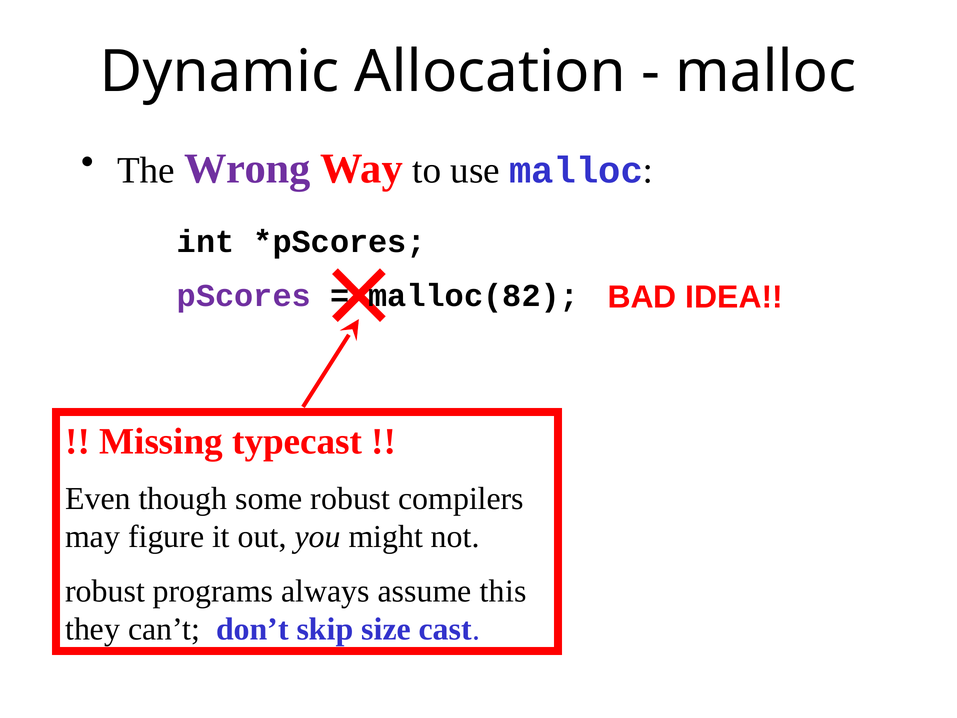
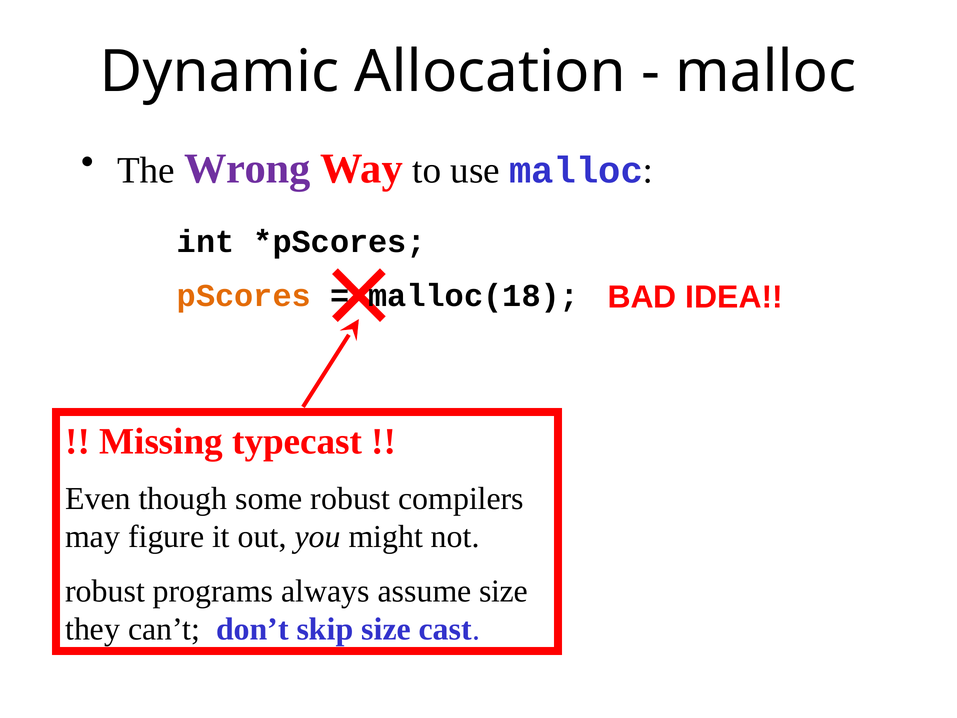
pScores colour: purple -> orange (244, 296)
malloc(82: malloc(82 -> malloc(18 (474, 296)
assume this: this -> size (504, 591)
